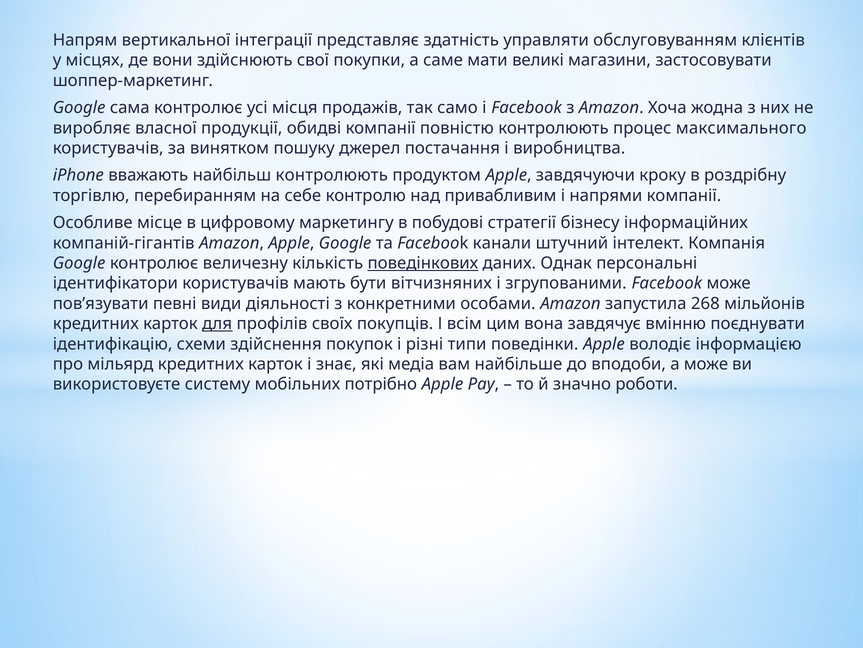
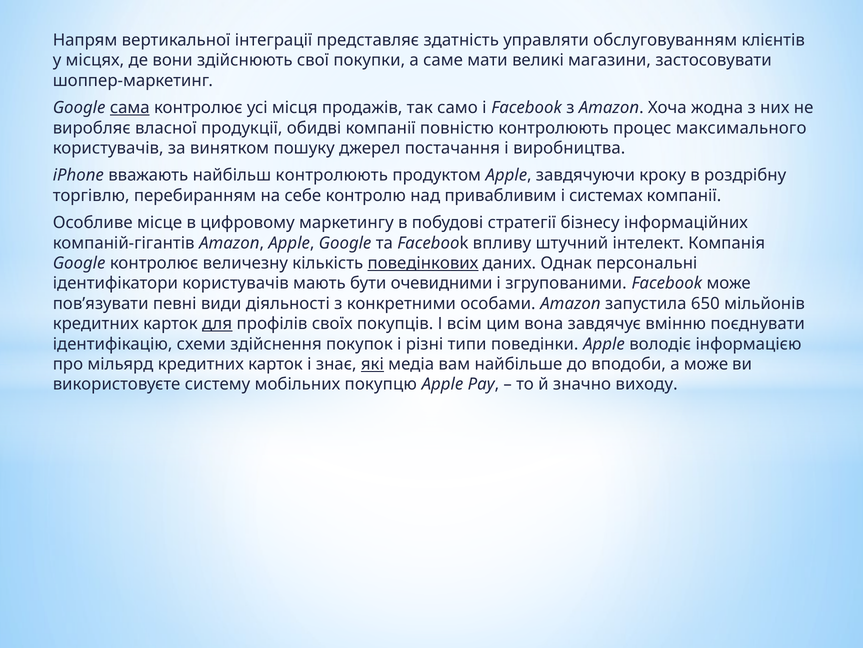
сама underline: none -> present (130, 108)
напрями: напрями -> системах (606, 195)
канали: канали -> впливу (502, 243)
вітчизняних: вітчизняних -> очевидними (442, 283)
268: 268 -> 650 (705, 303)
які underline: none -> present (372, 364)
потрібно: потрібно -> покупцю (381, 384)
роботи: роботи -> виходу (647, 384)
